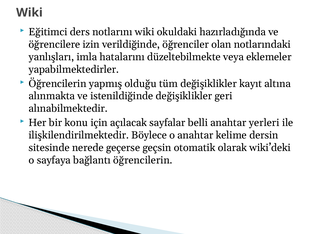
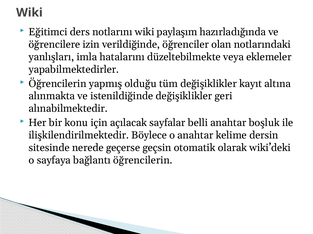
okuldaki: okuldaki -> paylaşım (177, 32)
yerleri: yerleri -> boşluk (264, 123)
